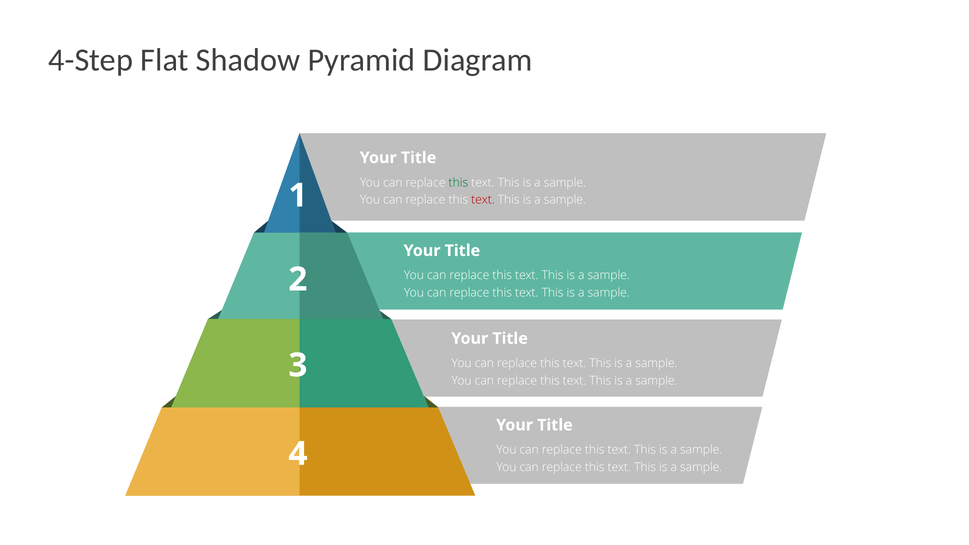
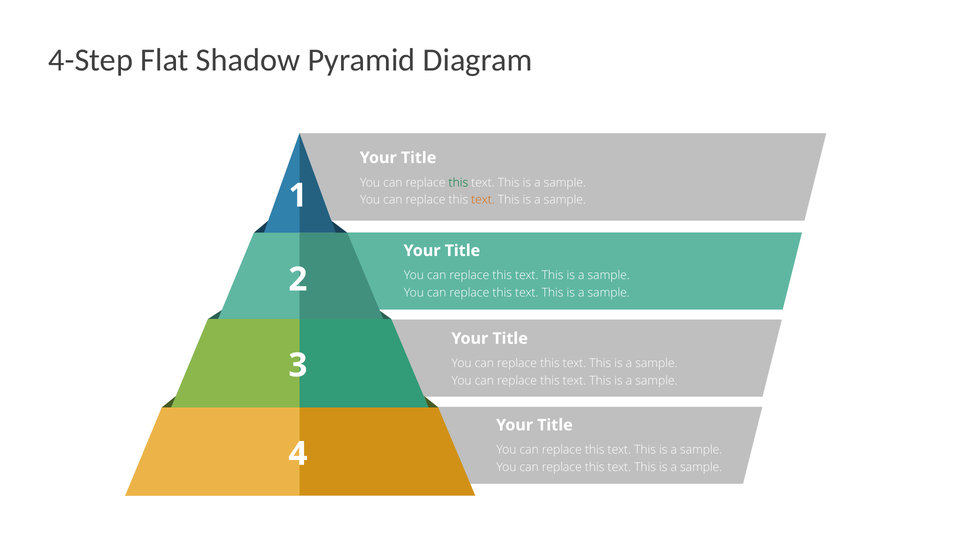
text colour: red -> orange (483, 200)
